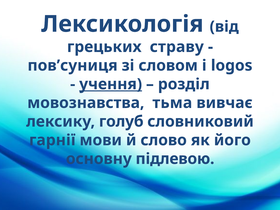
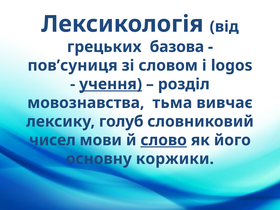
страву: страву -> базова (177, 47)
гарнії: гарнії -> чисел (52, 140)
слово underline: none -> present (164, 140)
підлевою: підлевою -> коржики (175, 159)
